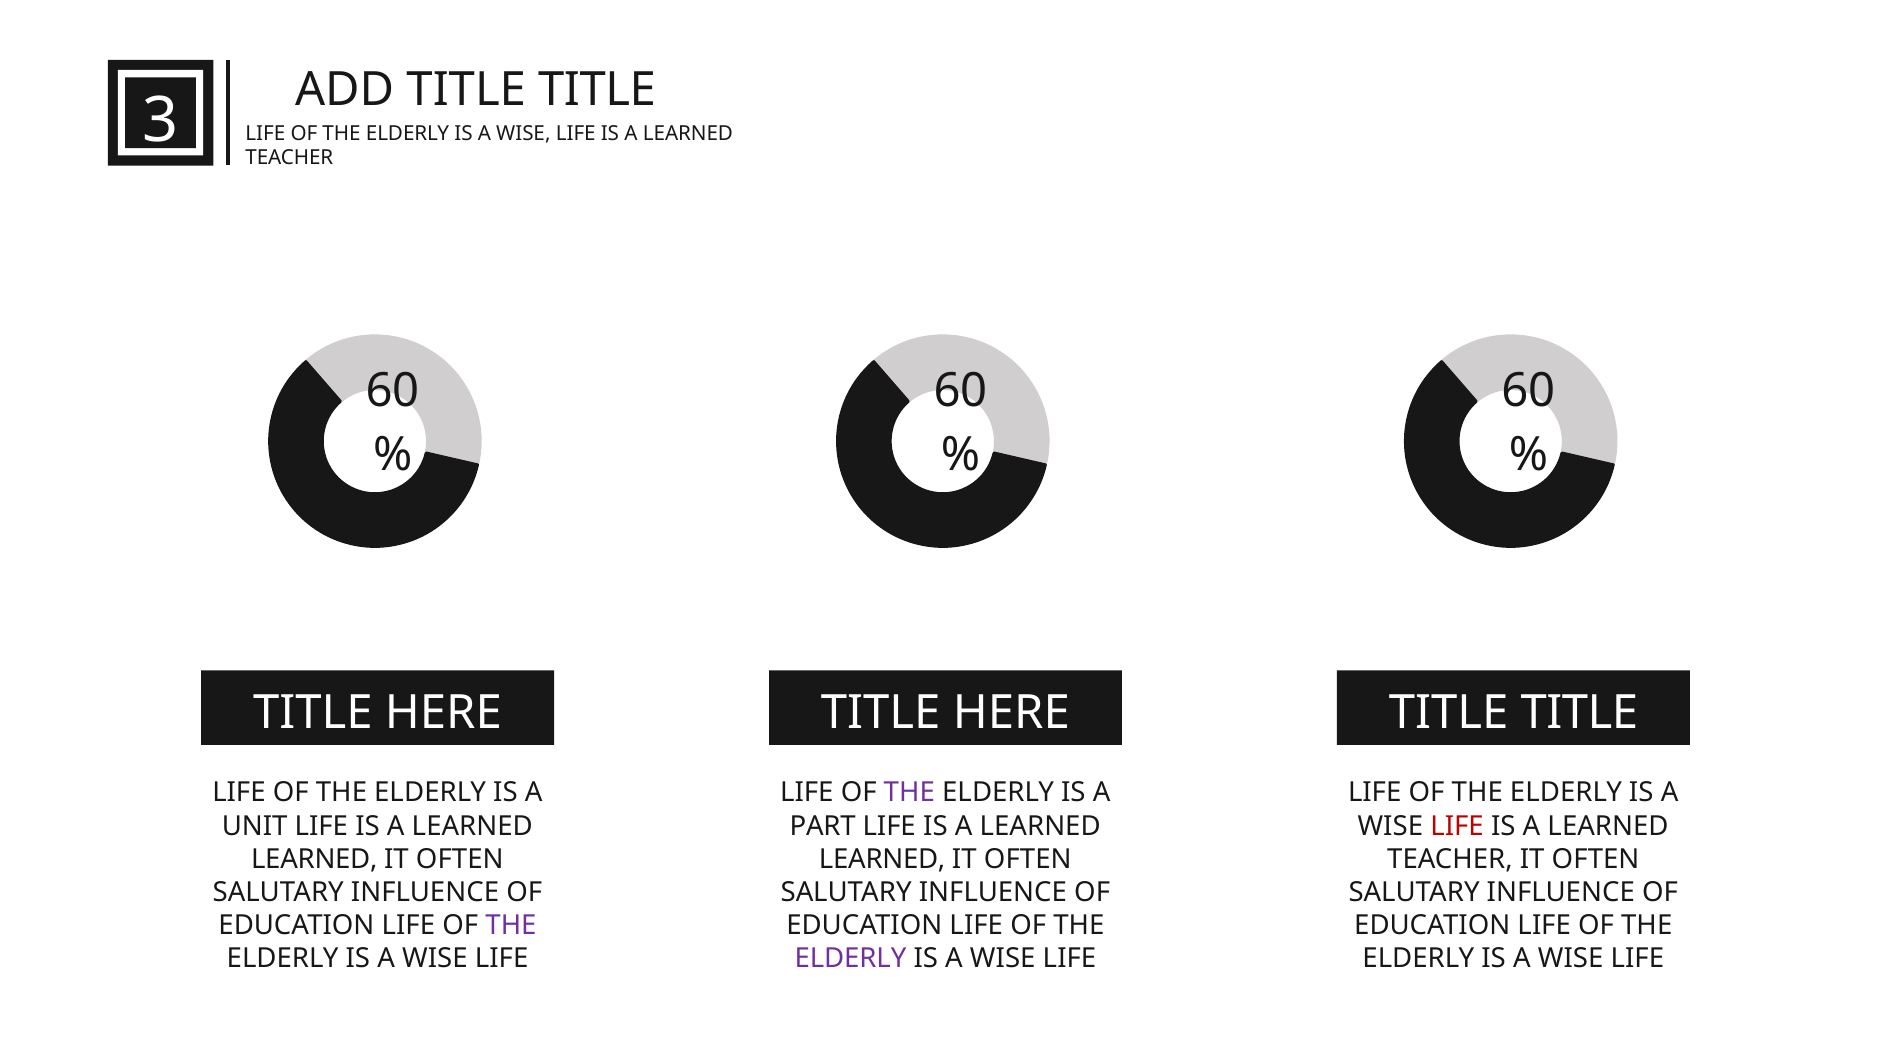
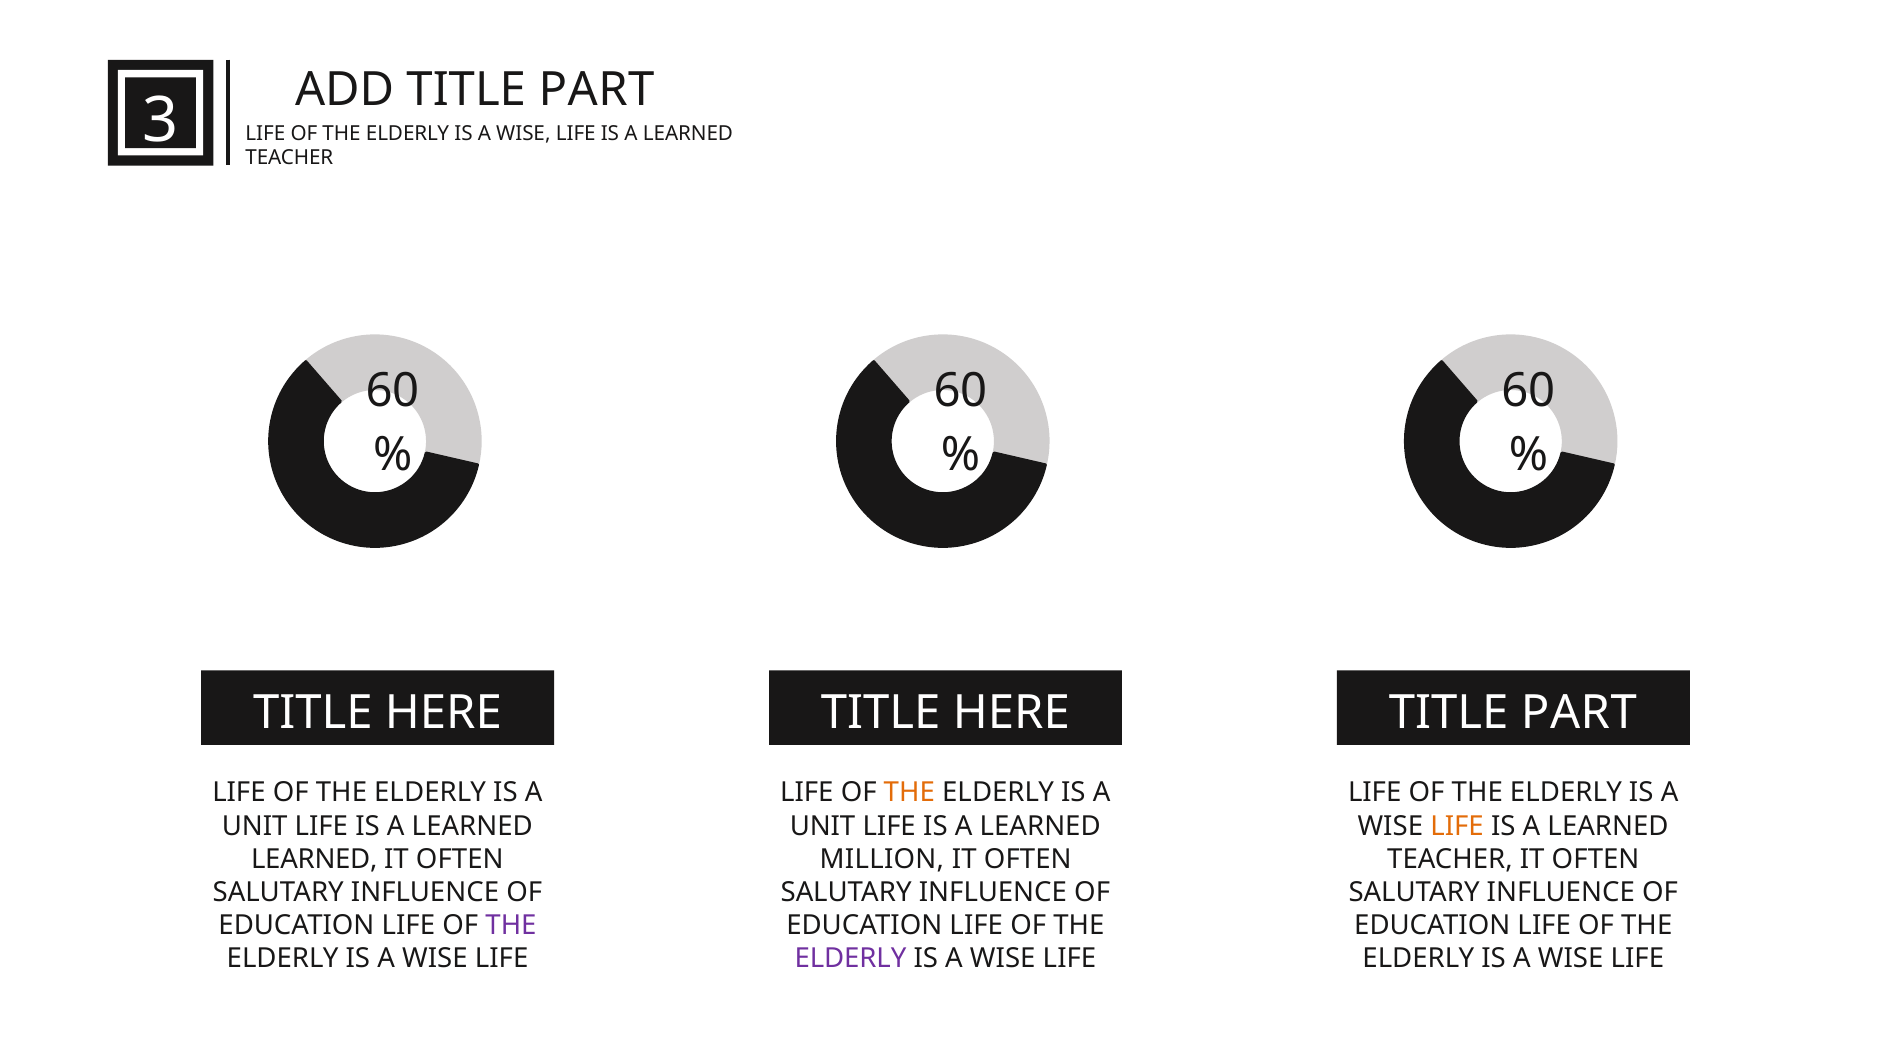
ADD TITLE TITLE: TITLE -> PART (597, 90)
TITLE: TITLE -> PART (1579, 713)
THE colour: purple -> orange (909, 793)
PART: PART -> UNIT (823, 826)
LIFE colour: red -> orange (1457, 826)
LEARNED: LEARNED -> MILLION (882, 859)
